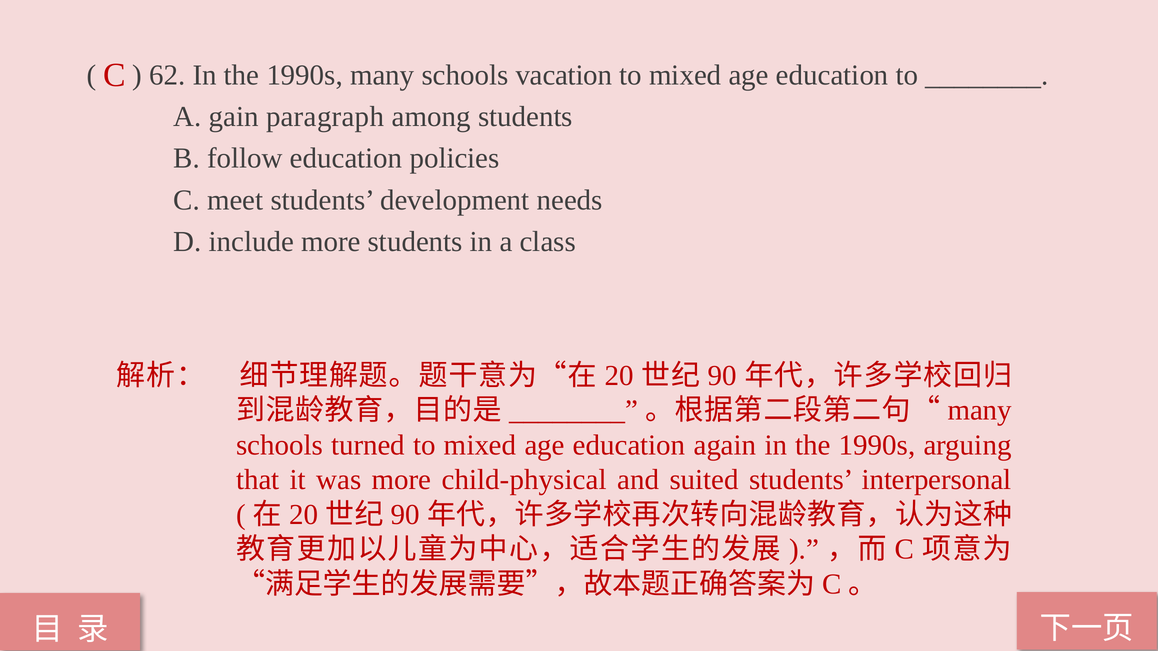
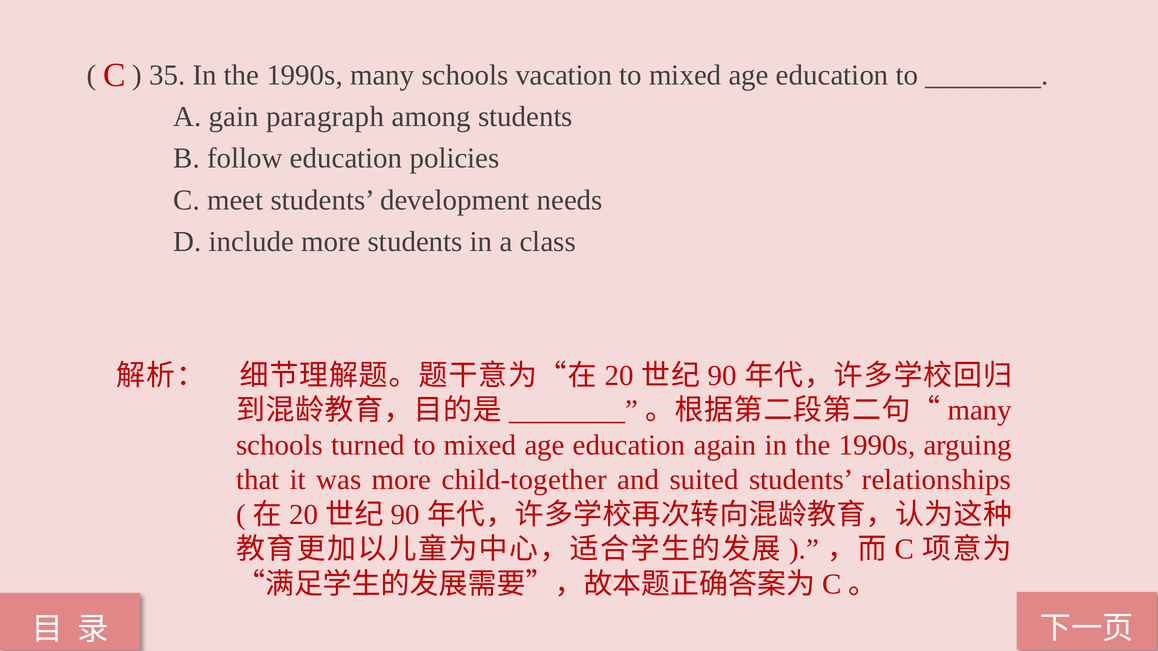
62: 62 -> 35 (167, 75)
child-physical: child-physical -> child-together (524, 480)
interpersonal: interpersonal -> relationships (936, 480)
